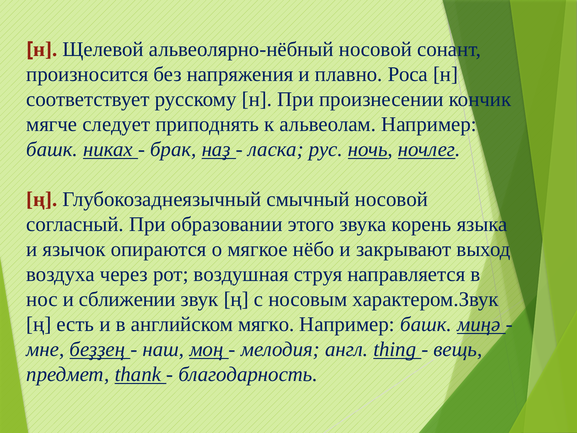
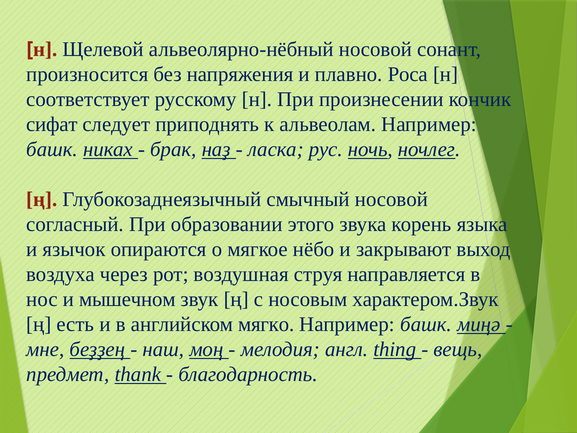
мягче: мягче -> сифат (52, 124)
сближении: сближении -> мышечном (127, 299)
